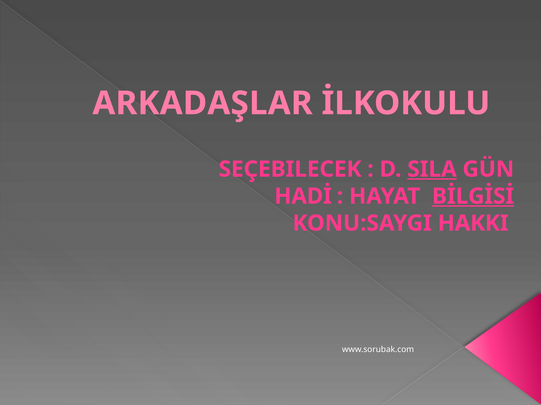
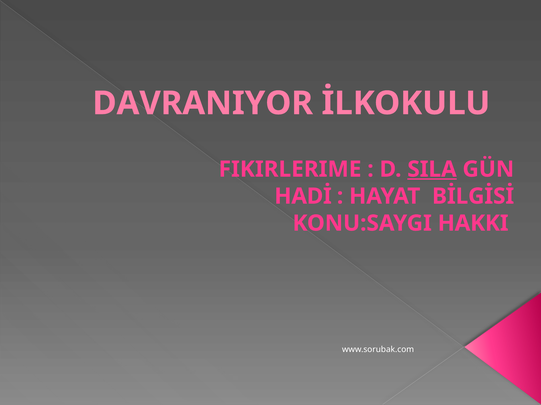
ARKADAŞLAR: ARKADAŞLAR -> DAVRANIYOR (203, 103)
SEÇEBILECEK: SEÇEBILECEK -> FIKIRLERIME (290, 170)
BİLGİSİ underline: present -> none (473, 197)
